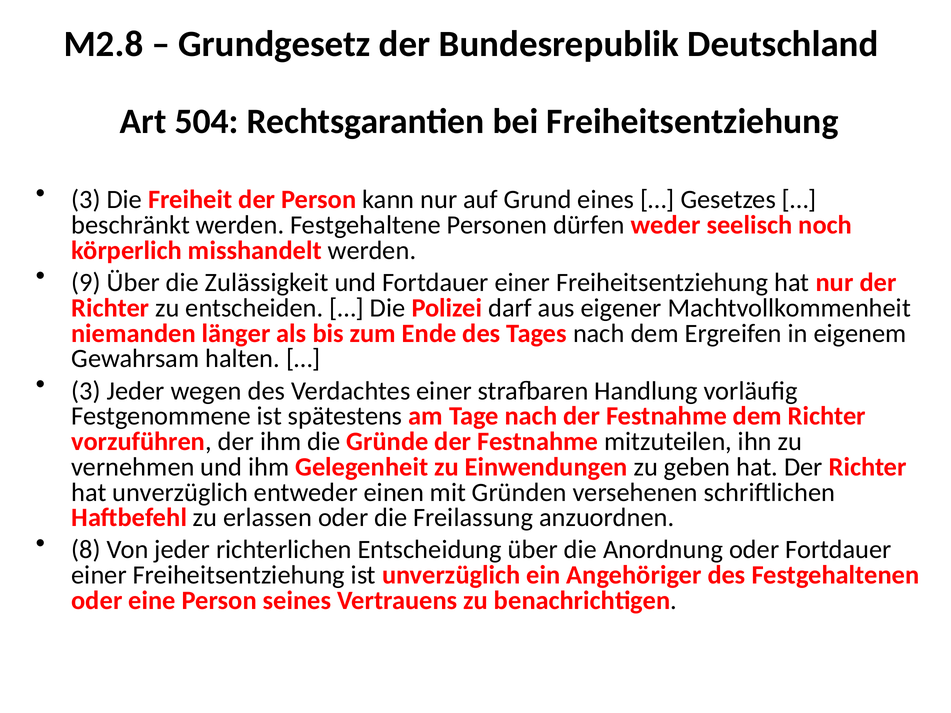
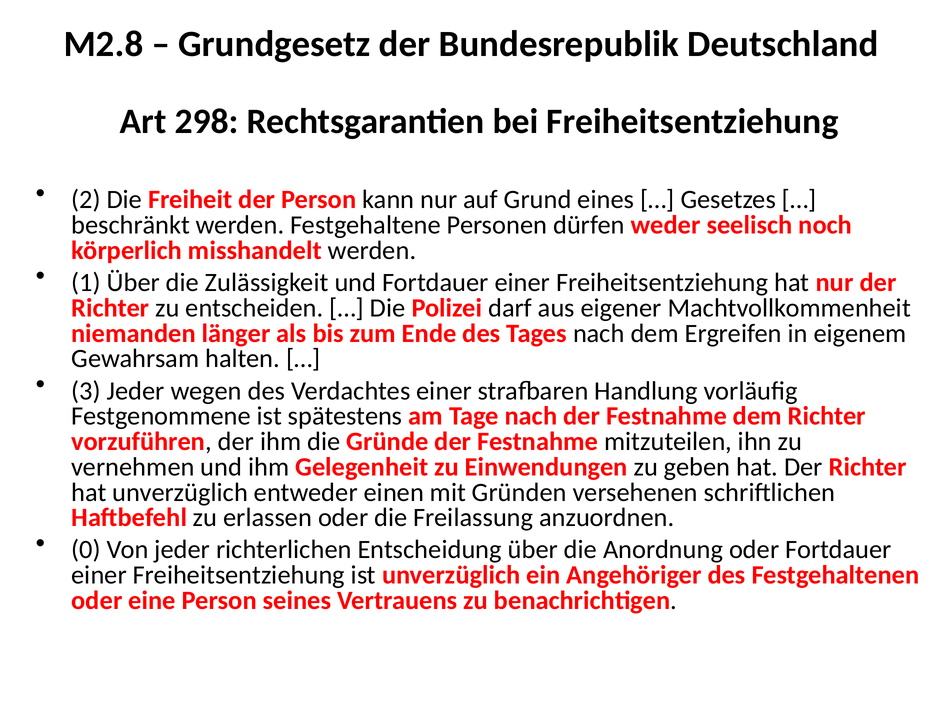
504: 504 -> 298 (207, 122)
3: 3 -> 2 (86, 200)
9: 9 -> 1 (86, 283)
8: 8 -> 0 (86, 550)
